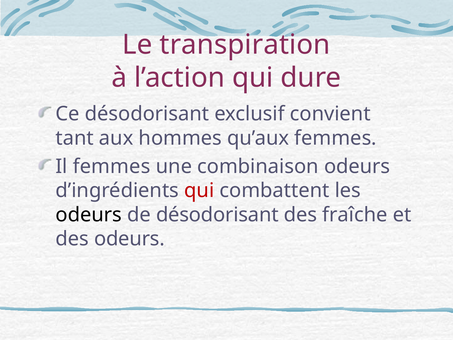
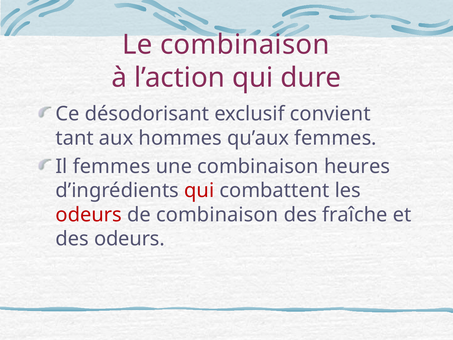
Le transpiration: transpiration -> combinaison (245, 45)
combinaison odeurs: odeurs -> heures (357, 166)
odeurs colour: black -> red (89, 215)
de désodorisant: désodorisant -> combinaison (217, 215)
